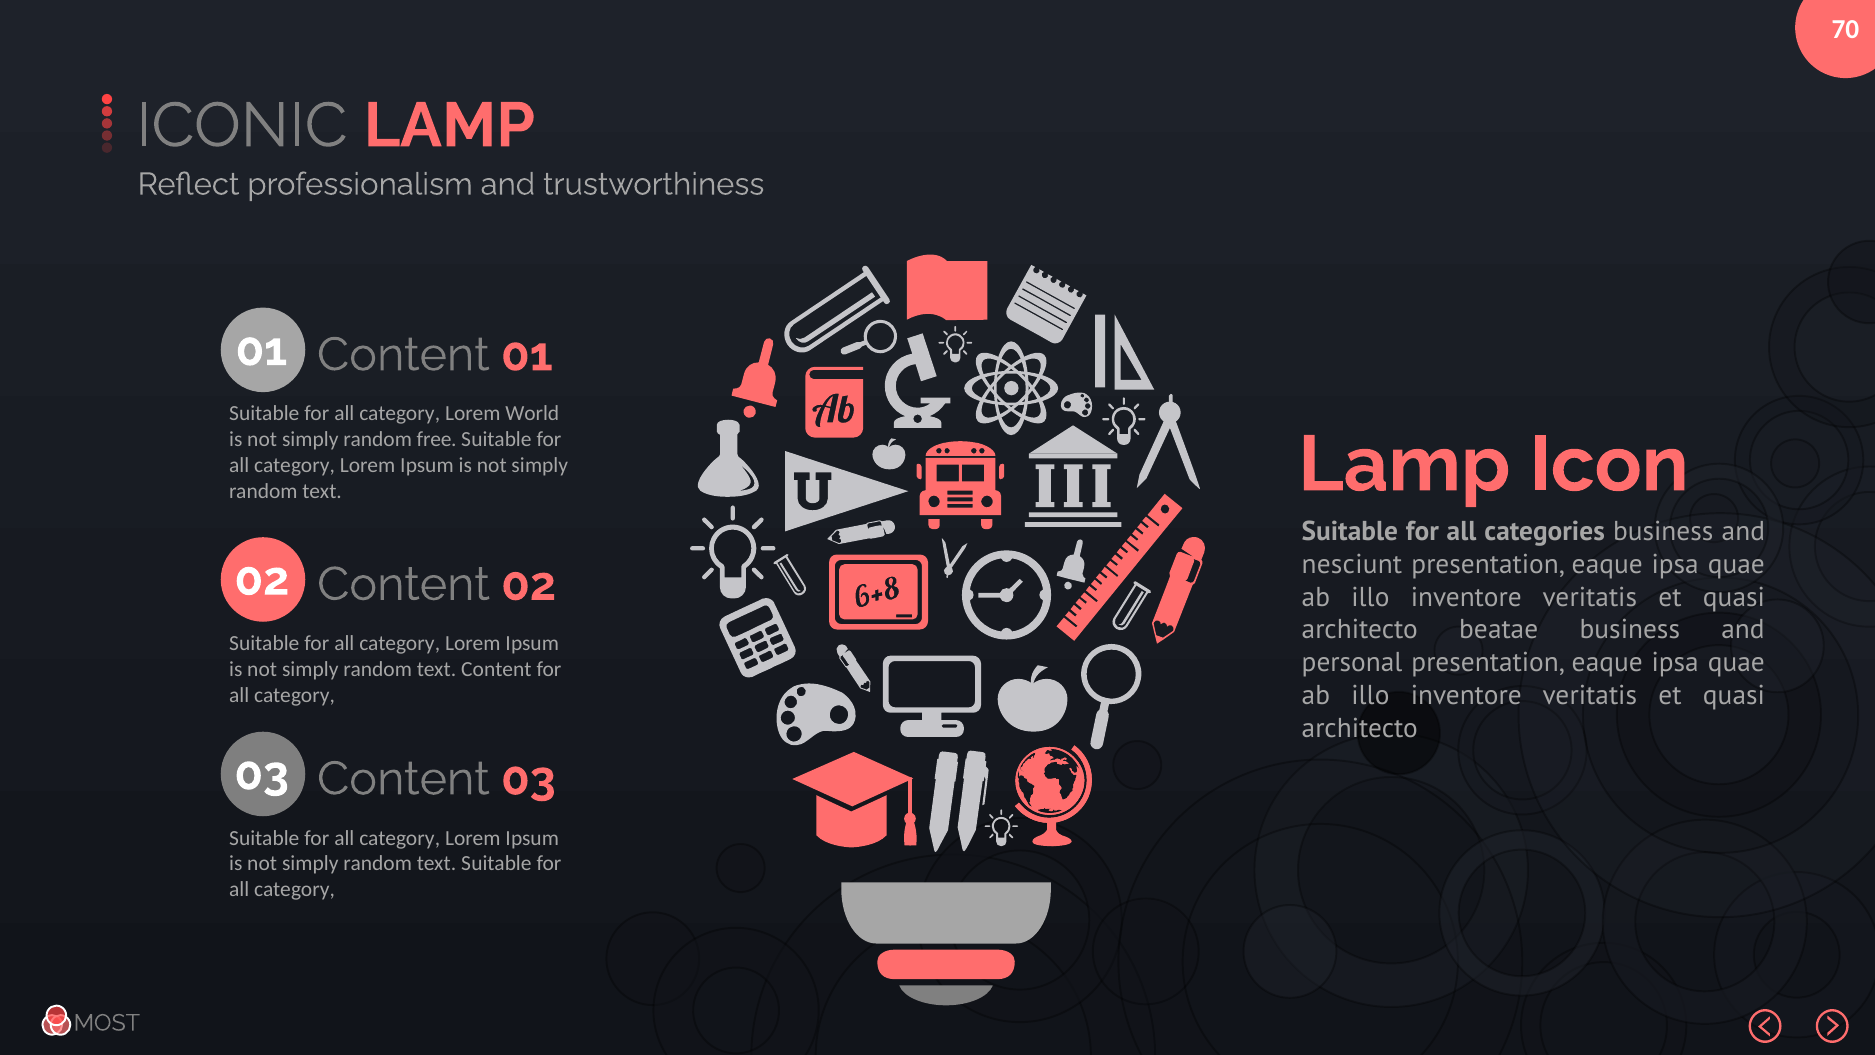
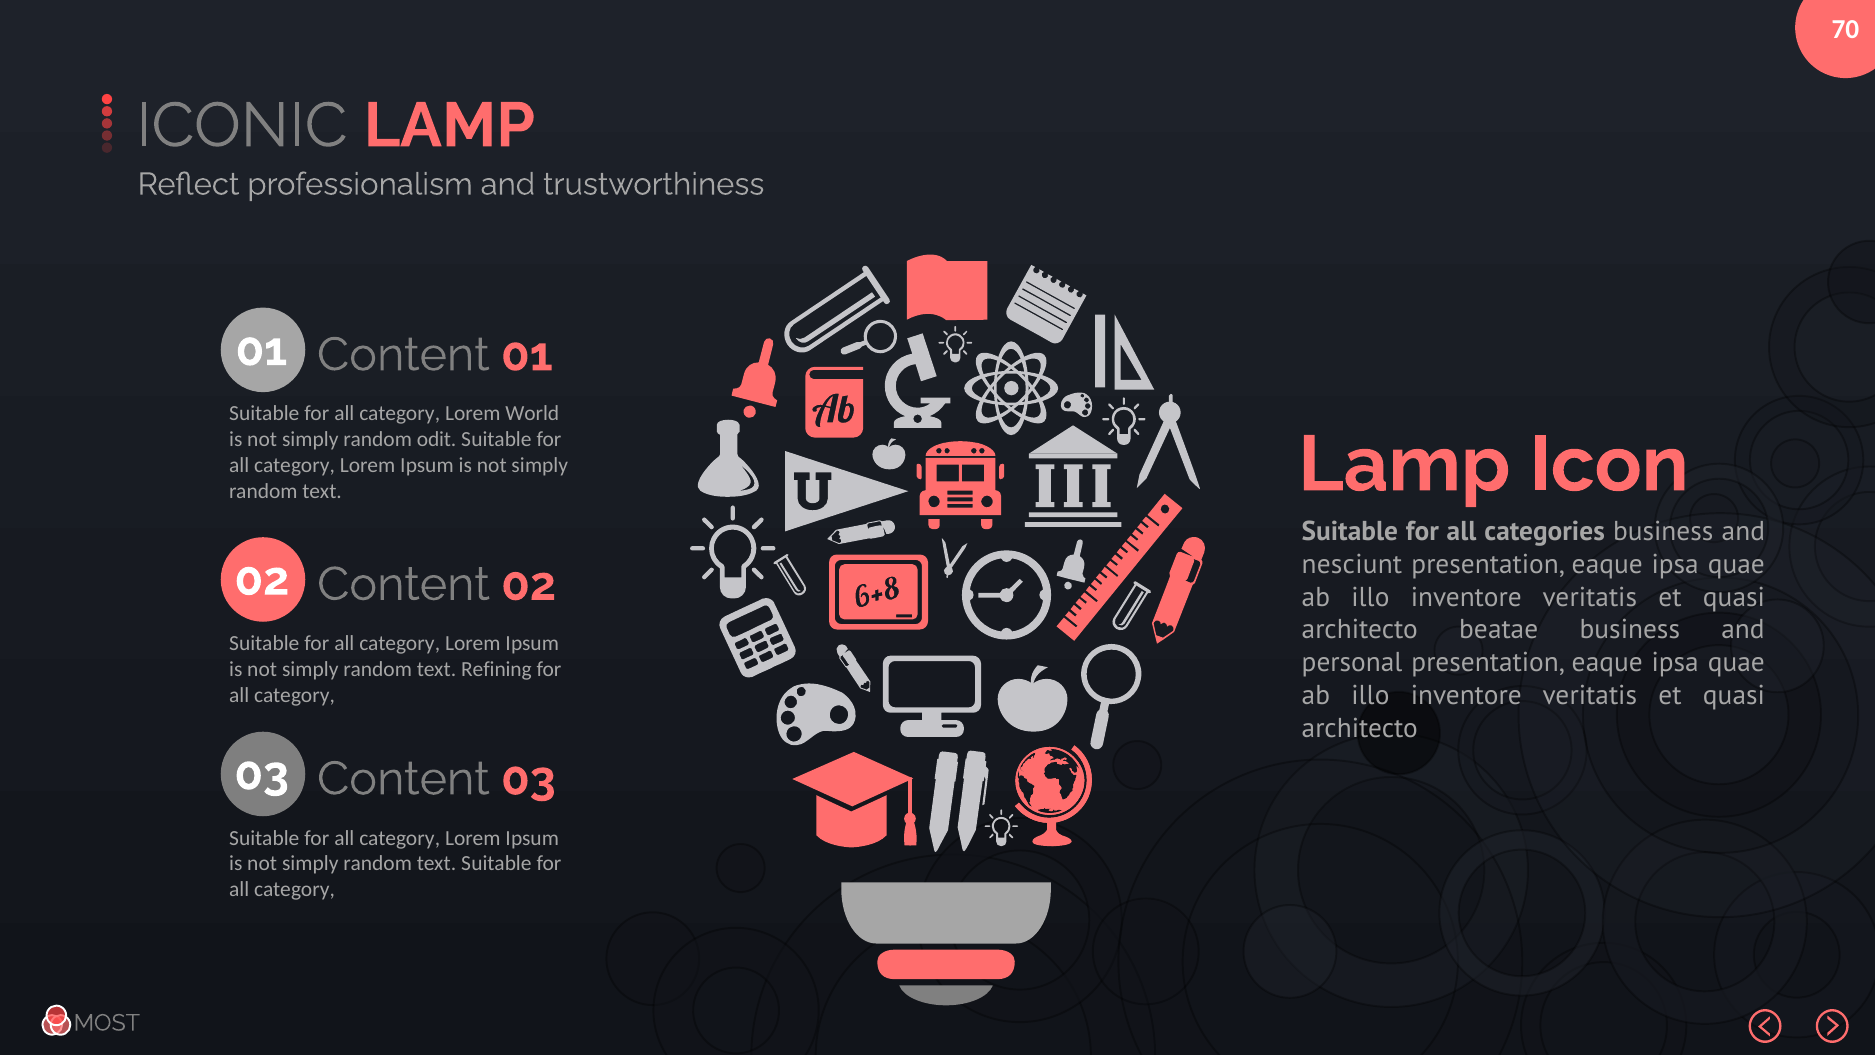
free: free -> odit (437, 440)
text Content: Content -> Refining (496, 669)
